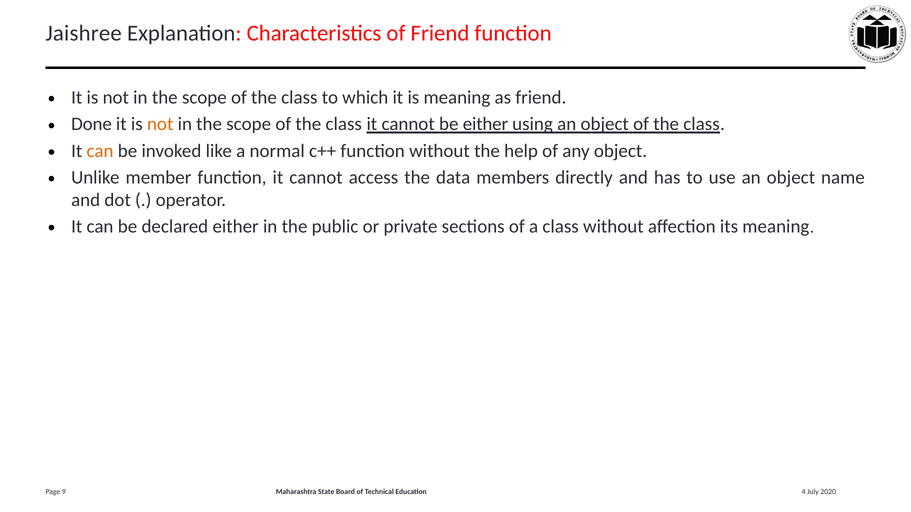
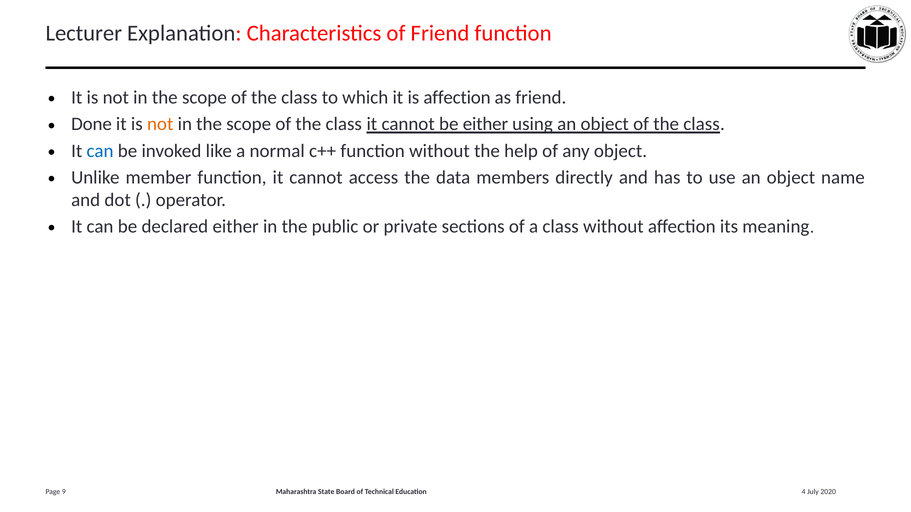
Jaishree: Jaishree -> Lecturer (84, 33)
is meaning: meaning -> affection (457, 98)
can colour: orange -> blue (100, 151)
